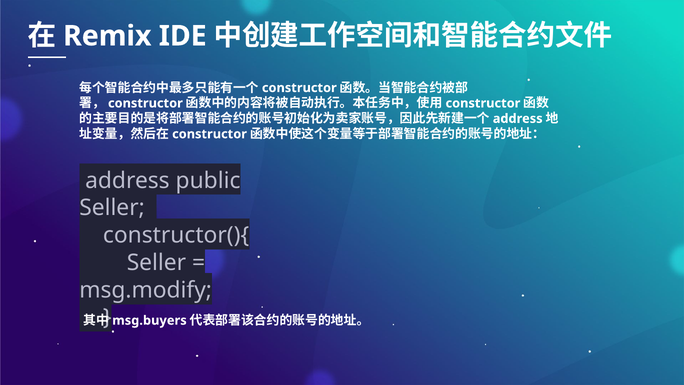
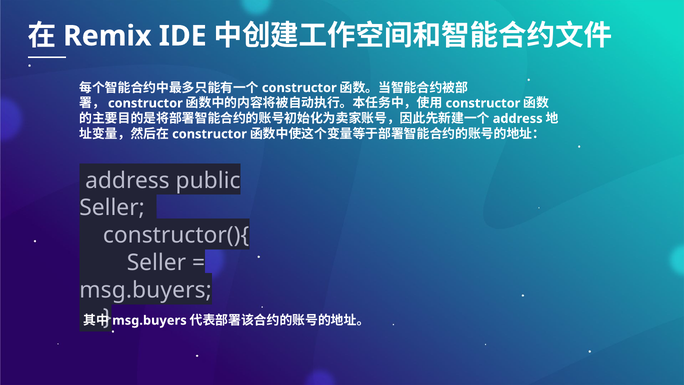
msg.modify: msg.modify -> msg.buyers (146, 290)
